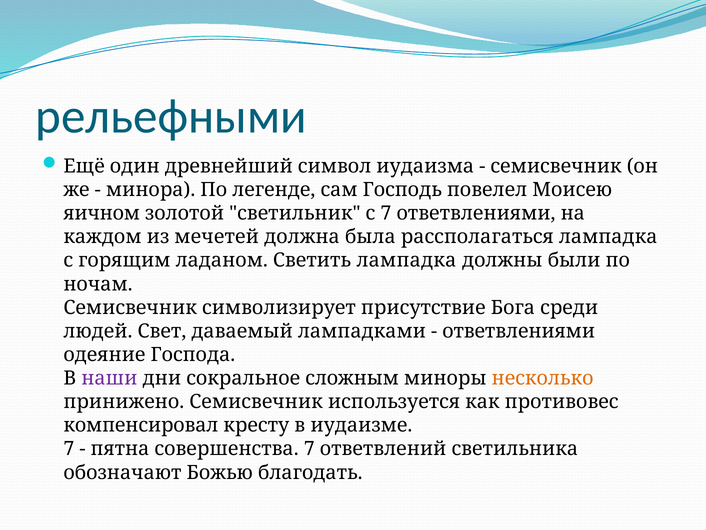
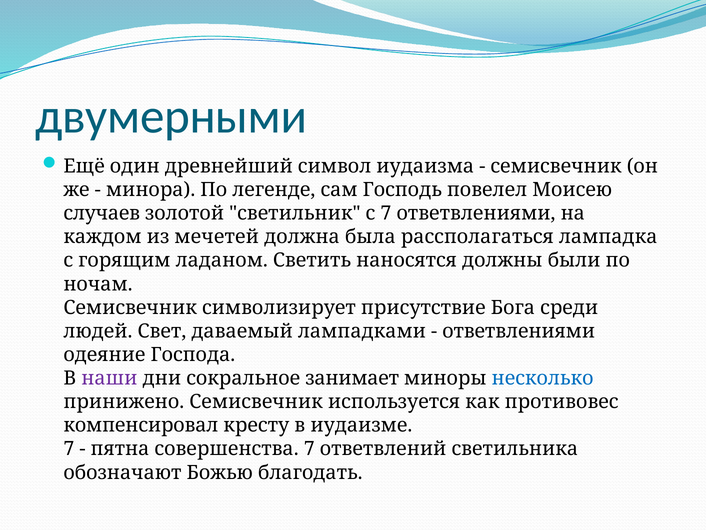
рельефными: рельефными -> двумерными (171, 117)
яичном: яичном -> случаев (102, 213)
Светить лампадка: лампадка -> наносятся (407, 260)
сложным: сложным -> занимает (352, 378)
несколько colour: orange -> blue (543, 378)
